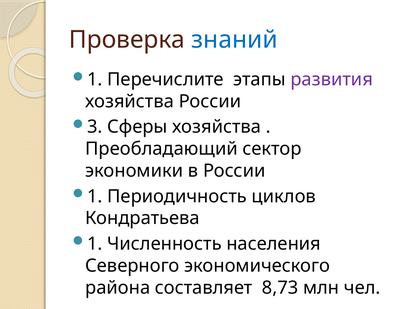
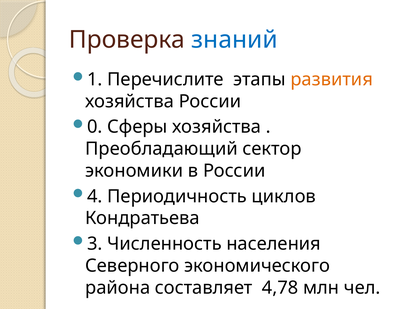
развития colour: purple -> orange (332, 80)
3: 3 -> 0 (95, 127)
1: 1 -> 4 (95, 196)
1: 1 -> 3 (95, 244)
8,73: 8,73 -> 4,78 (280, 288)
